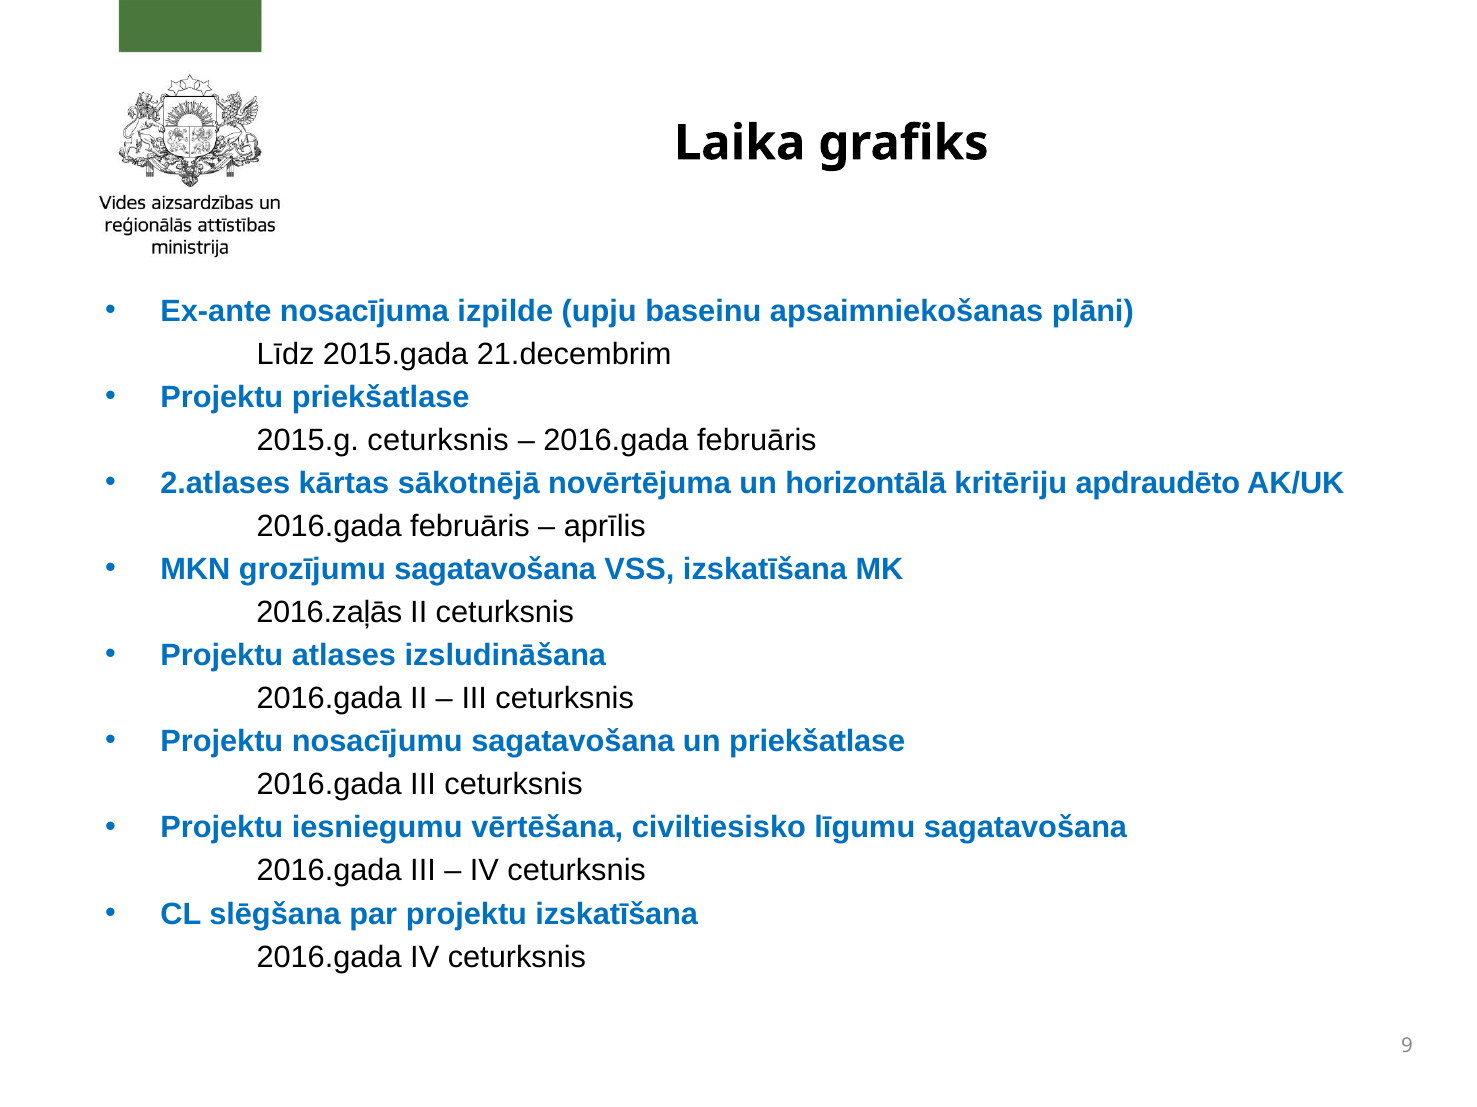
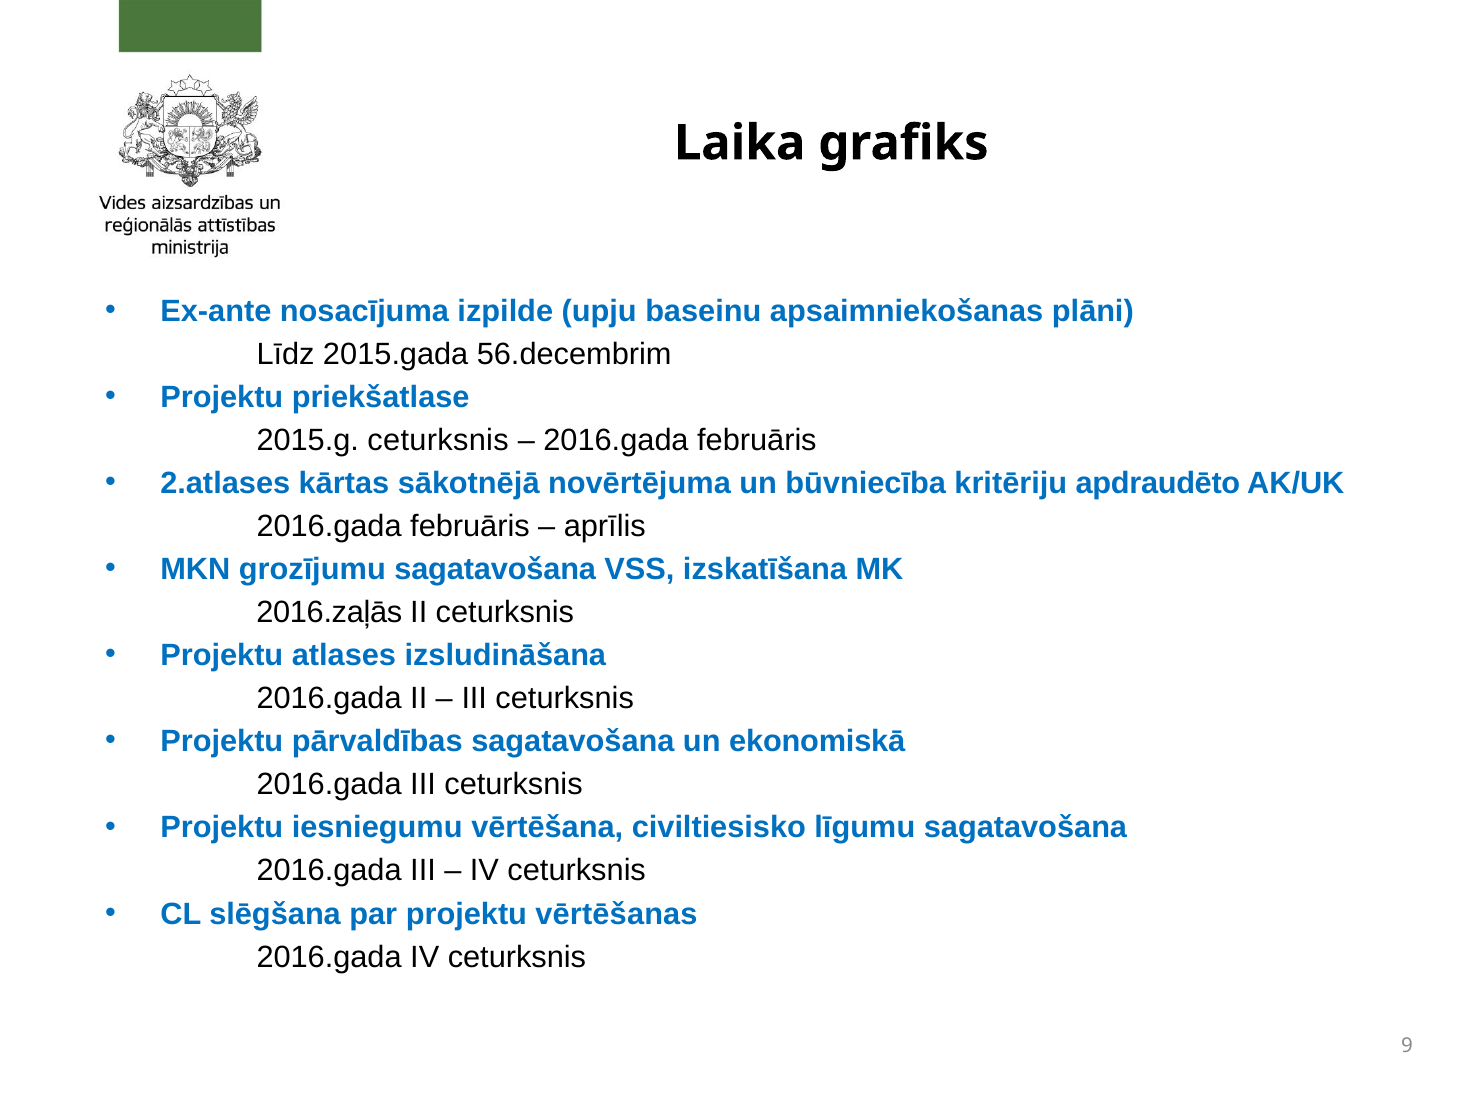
21.decembrim: 21.decembrim -> 56.decembrim (574, 354)
horizontālā: horizontālā -> būvniecība (866, 484)
nosacījumu: nosacījumu -> pārvaldības (377, 742)
un priekšatlase: priekšatlase -> ekonomiskā (817, 742)
projektu izskatīšana: izskatīšana -> vērtēšanas (616, 914)
